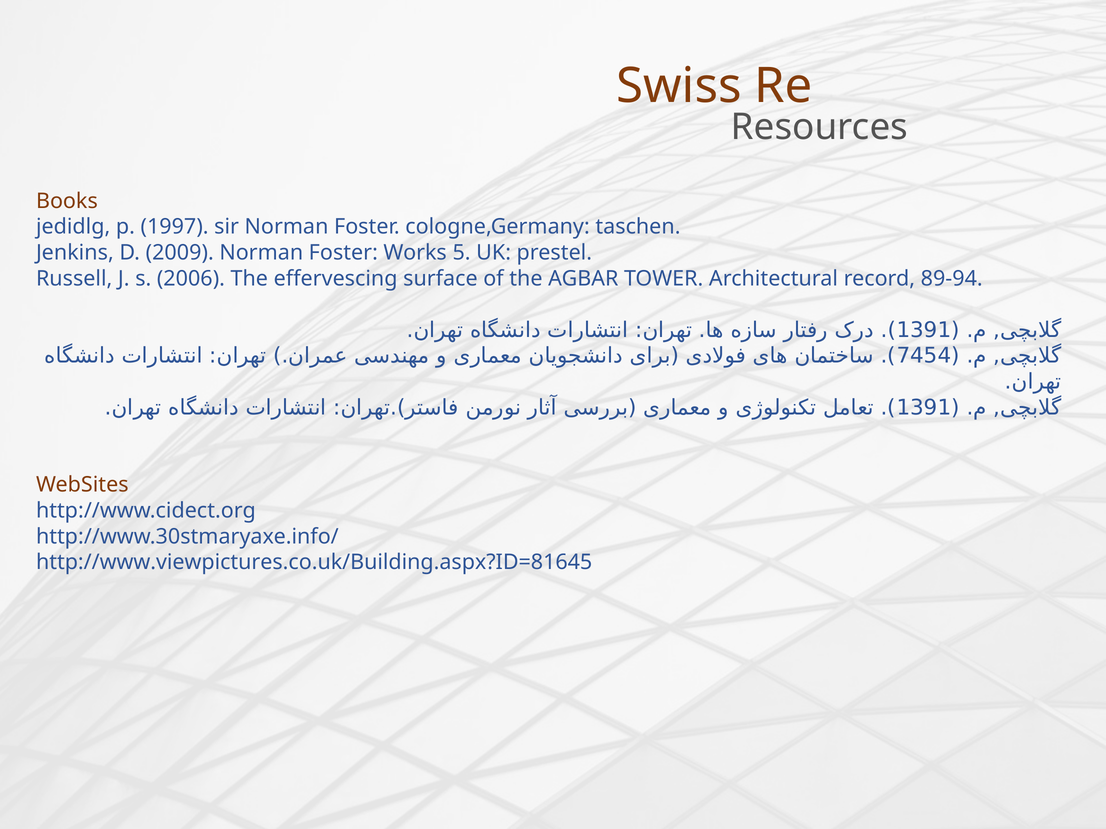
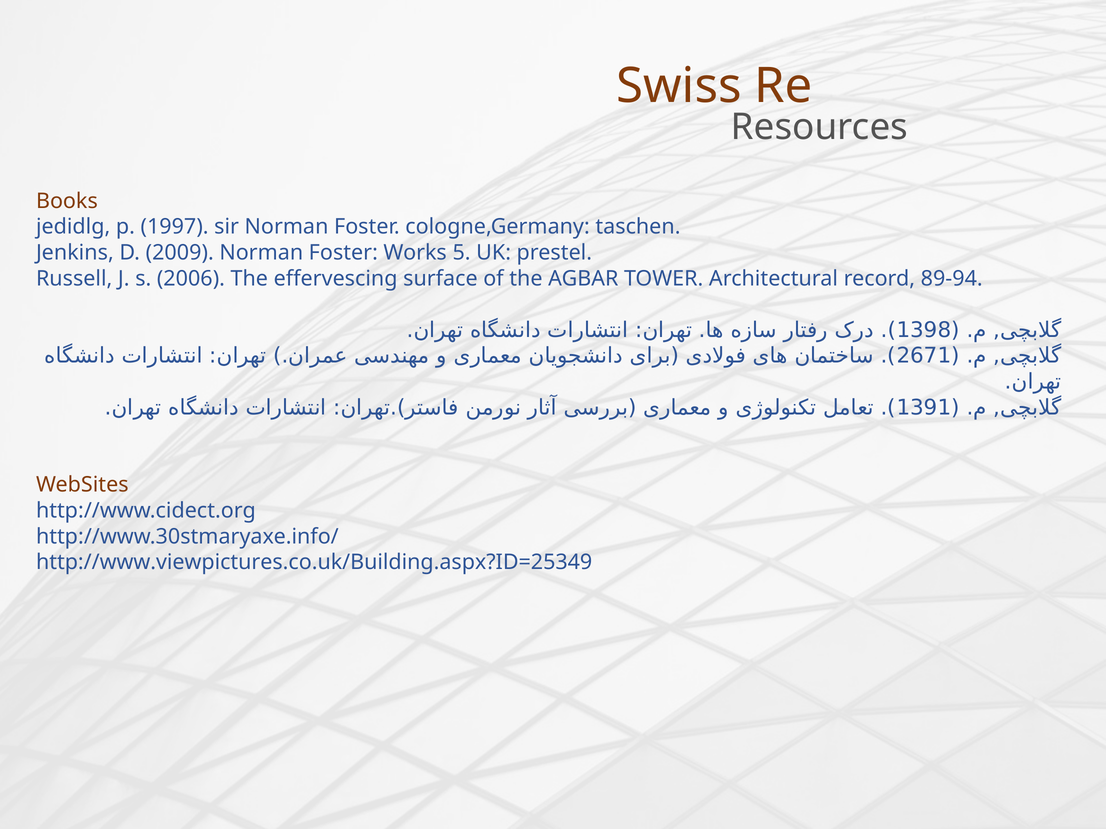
1391: 1391 -> 1398 (924, 330)
7454: 7454 -> 2671 (924, 356)
http://www.viewpictures.co.uk/Building.aspx?ID=81645: http://www.viewpictures.co.uk/Building.aspx?ID=81645 -> http://www.viewpictures.co.uk/Building.aspx?ID=25349 (314, 563)
